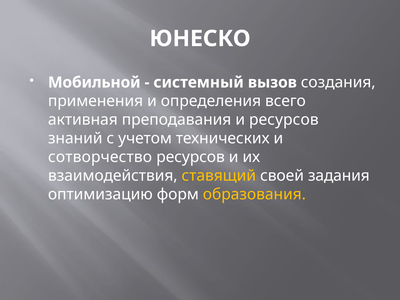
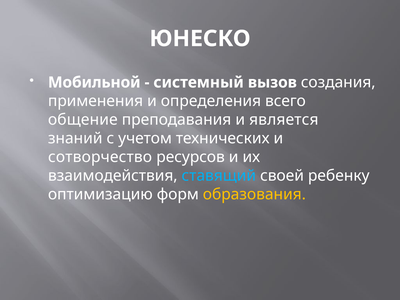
активная: активная -> общение (83, 120)
и ресурсов: ресурсов -> является (284, 120)
ставящий colour: yellow -> light blue (219, 176)
задания: задания -> ребенку (339, 176)
